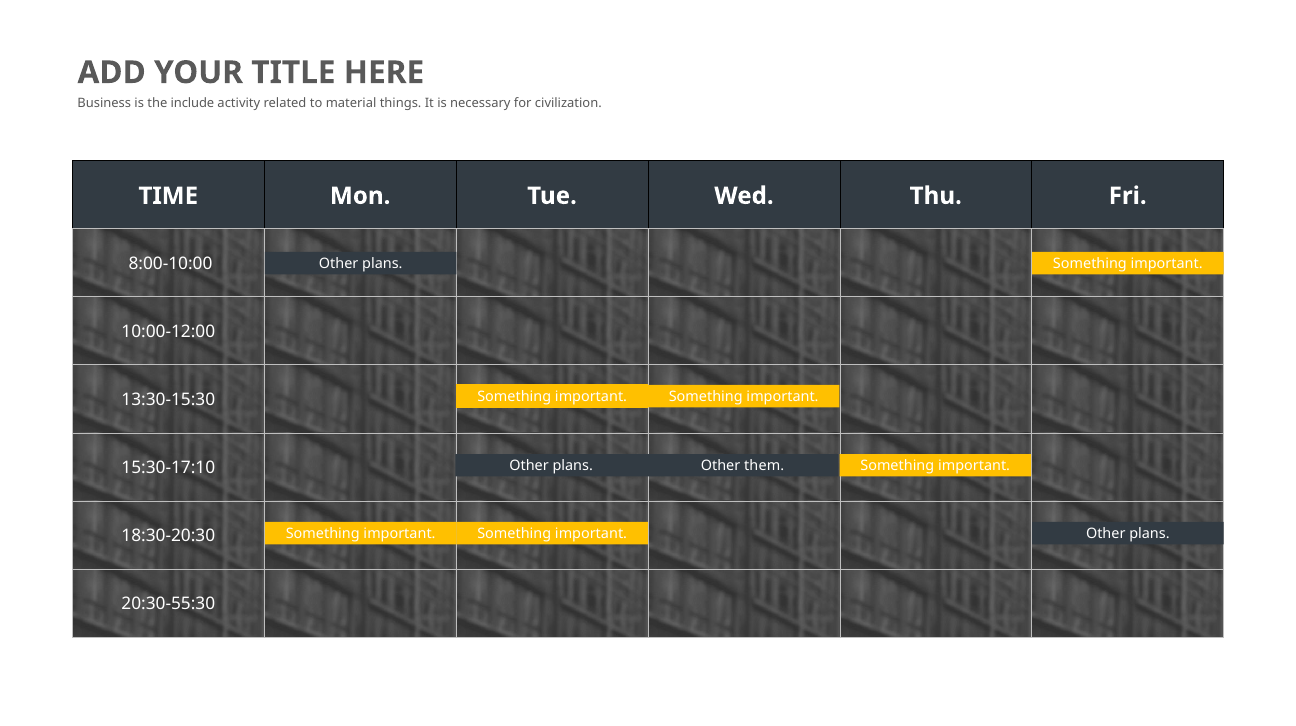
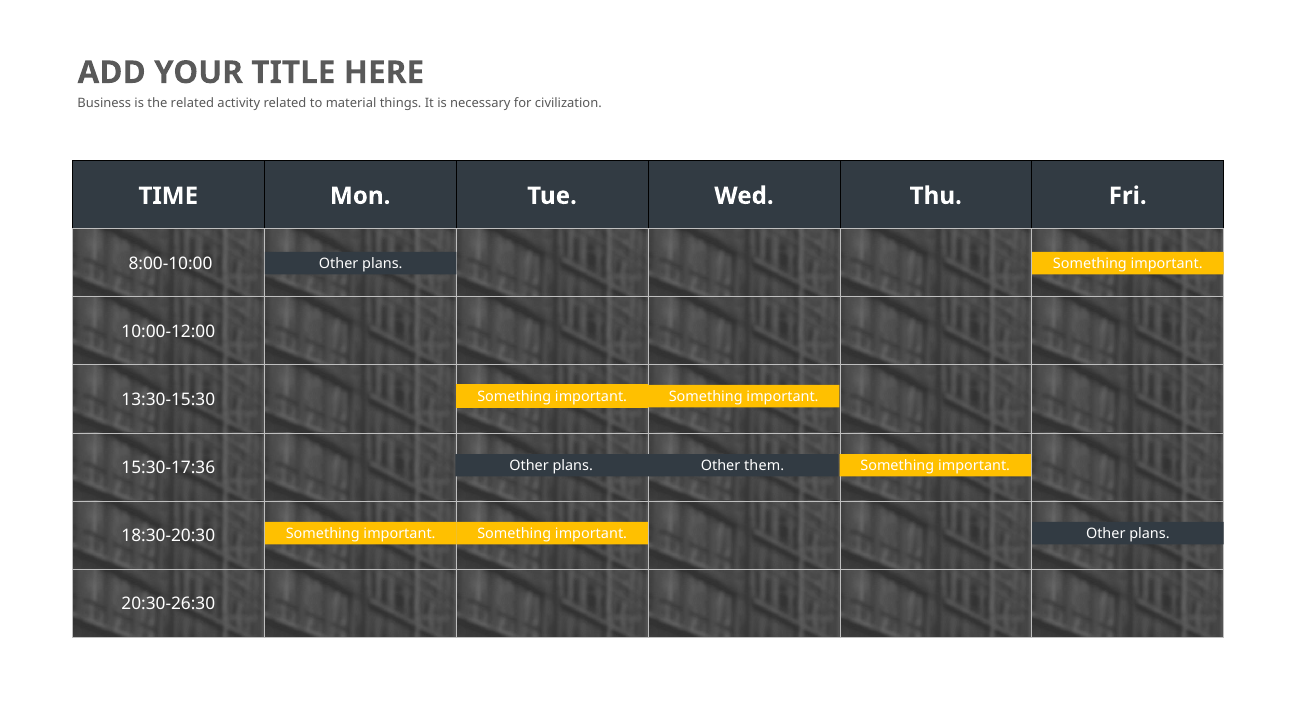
the include: include -> related (192, 103)
15:30-17:10: 15:30-17:10 -> 15:30-17:36 (168, 468)
20:30-55:30: 20:30-55:30 -> 20:30-26:30 (168, 604)
